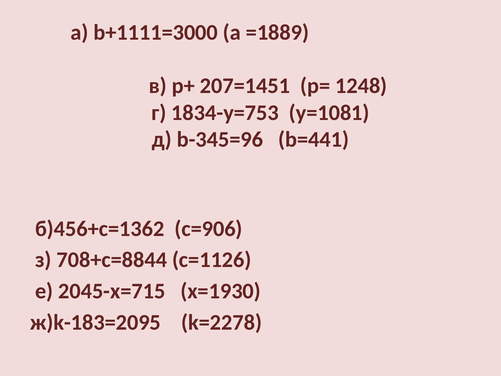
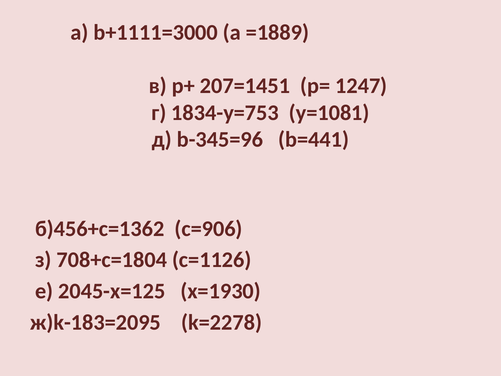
1248: 1248 -> 1247 (361, 86)
708+с=8844: 708+с=8844 -> 708+с=1804 (112, 260)
2045-х=715: 2045-х=715 -> 2045-х=125 (112, 291)
